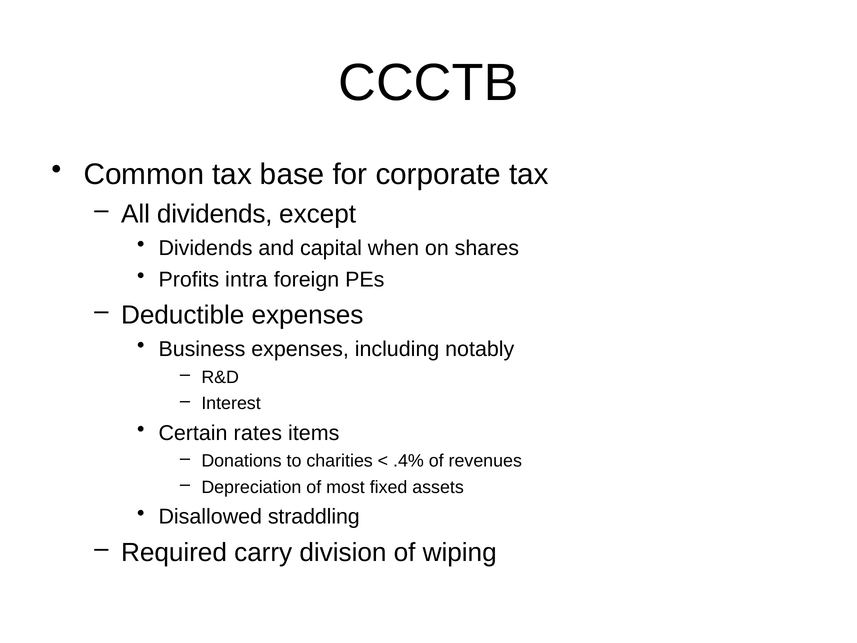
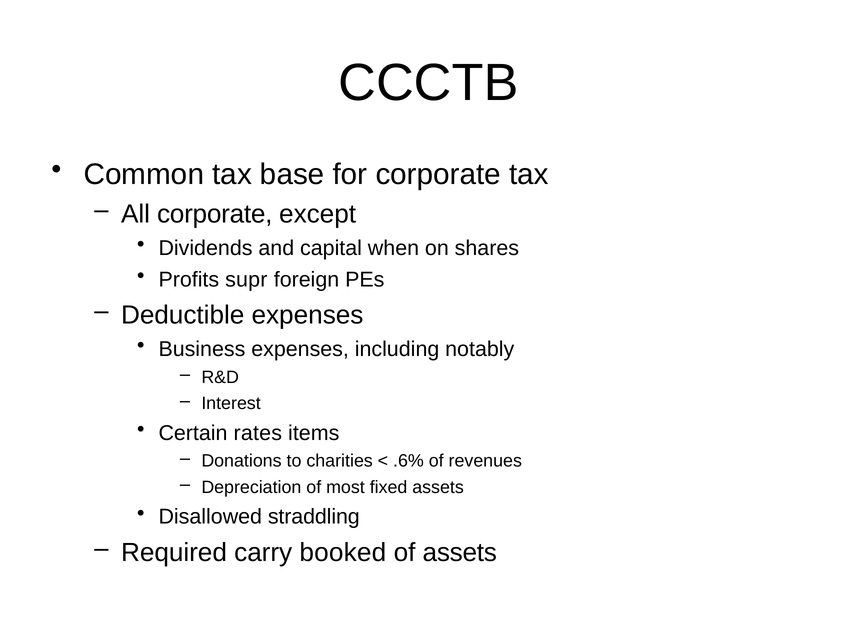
All dividends: dividends -> corporate (215, 214)
intra: intra -> supr (246, 280)
.4%: .4% -> .6% (408, 461)
division: division -> booked (343, 552)
of wiping: wiping -> assets (460, 552)
